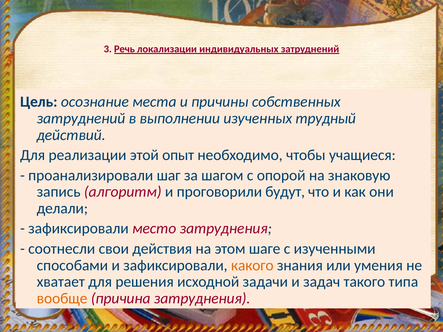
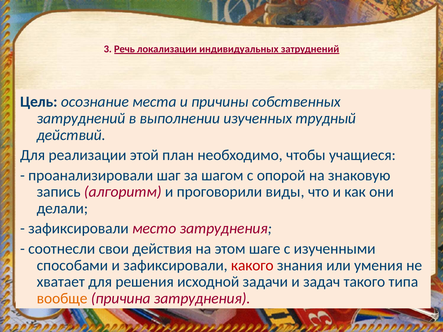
опыт: опыт -> план (178, 155)
будут: будут -> виды (285, 192)
какого colour: orange -> red (252, 266)
